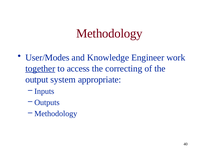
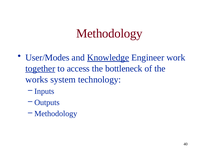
Knowledge underline: none -> present (108, 57)
correcting: correcting -> bottleneck (124, 68)
output: output -> works (37, 79)
appropriate: appropriate -> technology (100, 79)
